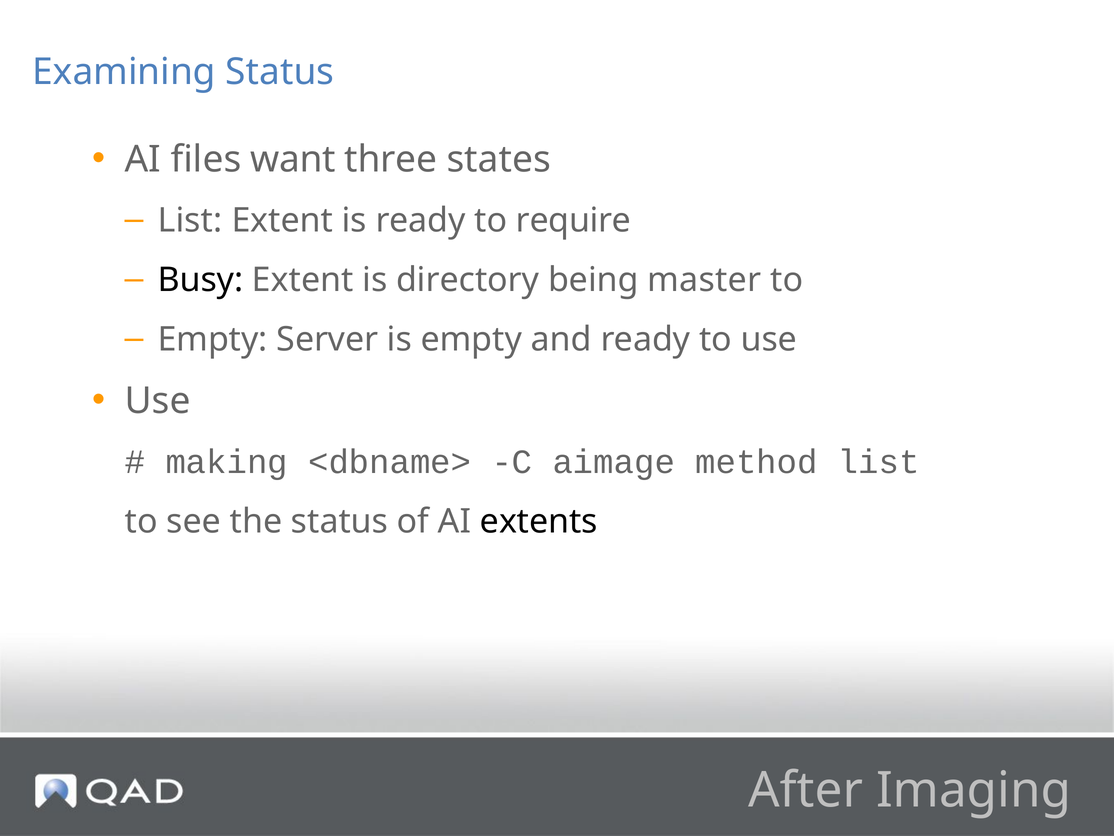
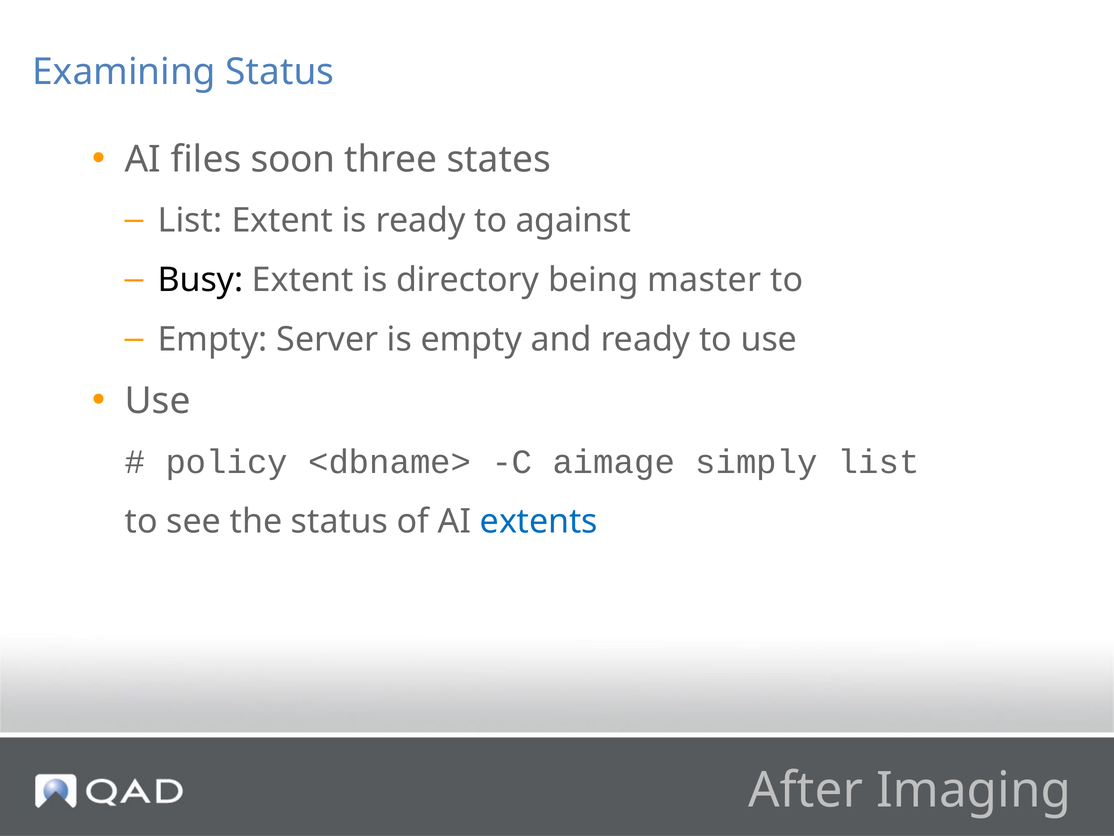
want: want -> soon (293, 159)
require: require -> against (573, 220)
making: making -> policy (227, 462)
method: method -> simply (756, 462)
extents colour: black -> blue (539, 521)
